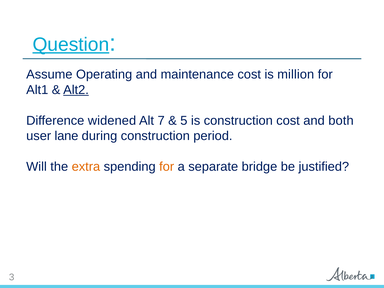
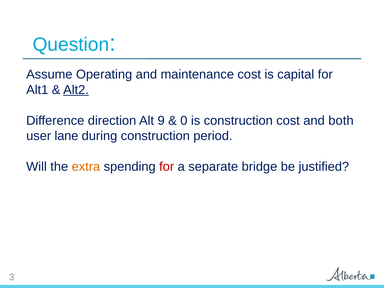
Question underline: present -> none (71, 45)
million: million -> capital (296, 74)
widened: widened -> direction (112, 121)
7: 7 -> 9 (161, 121)
5: 5 -> 0 (184, 121)
for colour: orange -> red (167, 167)
